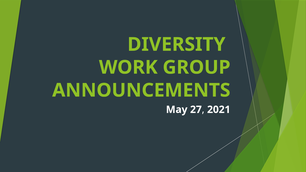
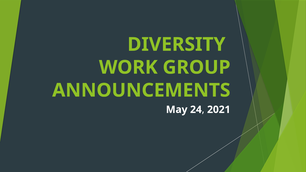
27: 27 -> 24 (196, 110)
